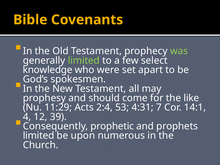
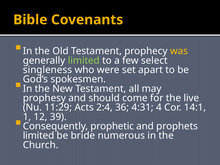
was colour: light green -> yellow (179, 51)
knowledge: knowledge -> singleness (47, 70)
like: like -> live (191, 98)
53: 53 -> 36 (122, 107)
7: 7 -> 4 (159, 107)
4: 4 -> 1 (27, 117)
upon: upon -> bride (83, 136)
